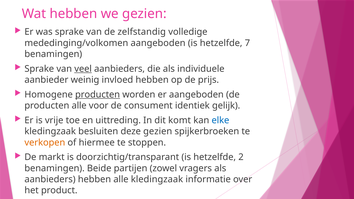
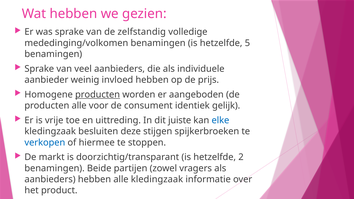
mededinging/volkomen aangeboden: aangeboden -> benamingen (158, 43)
7: 7 -> 5 (247, 43)
veel underline: present -> none (83, 69)
komt: komt -> juiste (180, 120)
deze gezien: gezien -> stijgen (158, 131)
verkopen colour: orange -> blue (45, 143)
